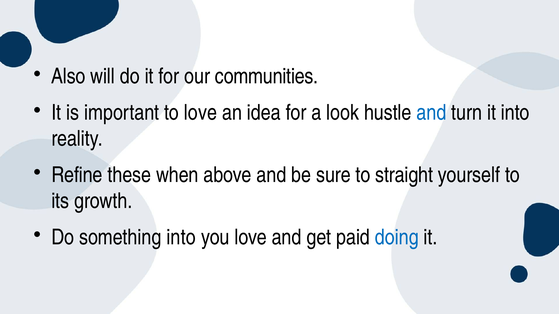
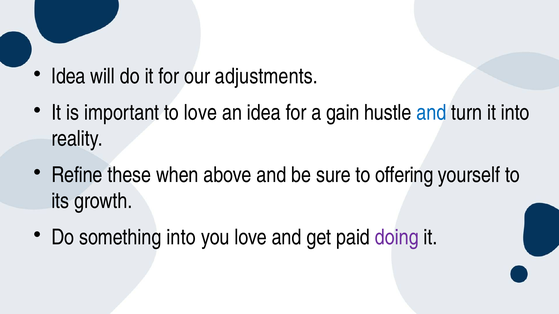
Also: Also -> Idea (68, 77)
communities: communities -> adjustments (266, 77)
look: look -> gain (343, 113)
straight: straight -> offering (404, 175)
doing colour: blue -> purple (397, 238)
